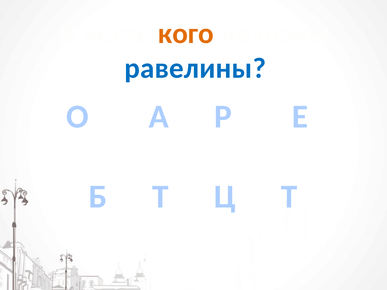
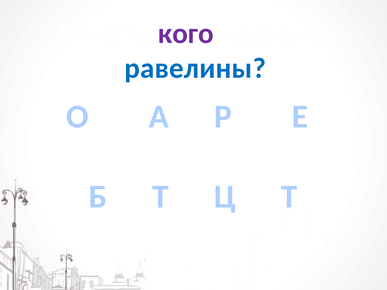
кого colour: orange -> purple (186, 34)
